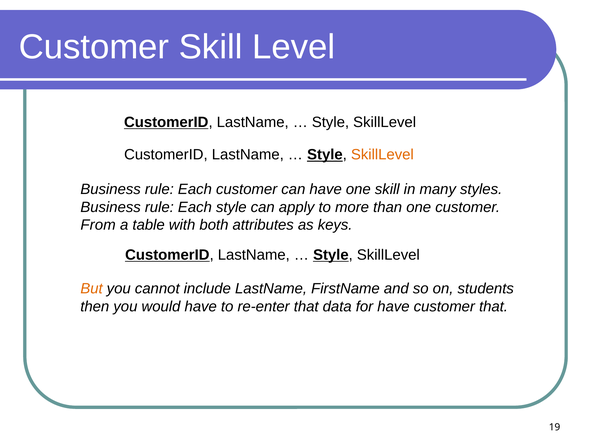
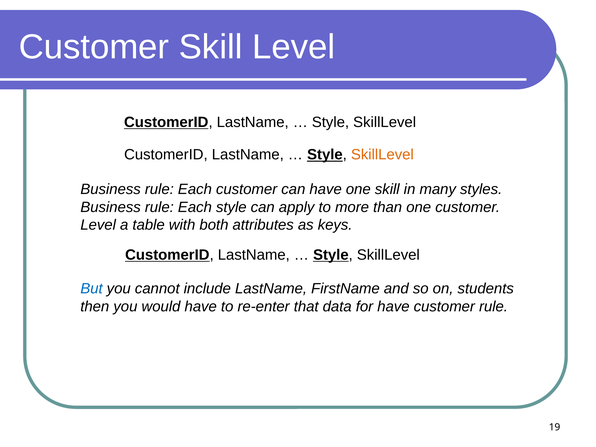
From: From -> Level (98, 225)
But colour: orange -> blue (92, 289)
customer that: that -> rule (494, 307)
